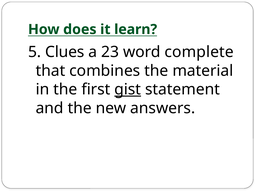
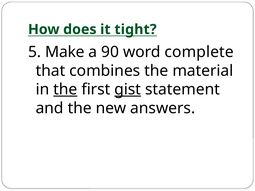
learn: learn -> tight (136, 29)
Clues: Clues -> Make (65, 52)
23: 23 -> 90 (110, 52)
the underline: none -> present (65, 90)
